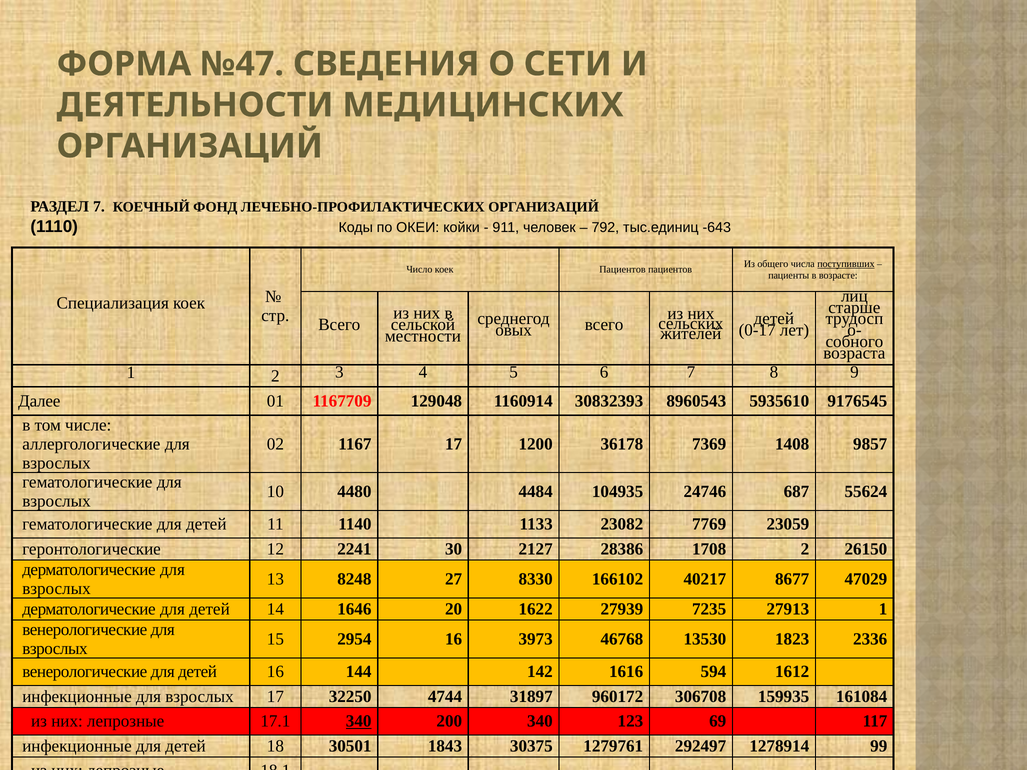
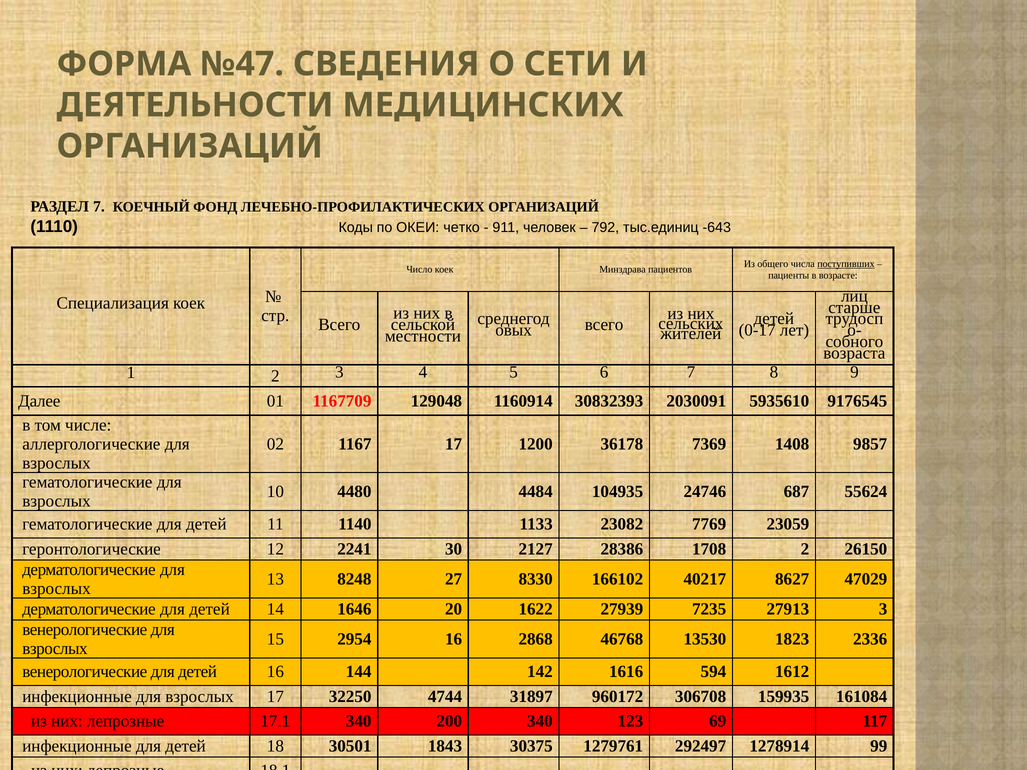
койки: койки -> четко (462, 227)
коек Пациентов: Пациентов -> Минздрава (622, 270)
8960543: 8960543 -> 2030091 (696, 401)
8677: 8677 -> 8627 (792, 579)
27913 1: 1 -> 3 (883, 609)
3973: 3973 -> 2868 (536, 639)
340 underline: present -> none (359, 722)
